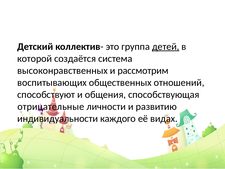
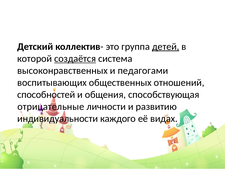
создаётся underline: none -> present (75, 58)
рассмотрим: рассмотрим -> педагогами (143, 70)
способствуют: способствуют -> способностей (46, 95)
